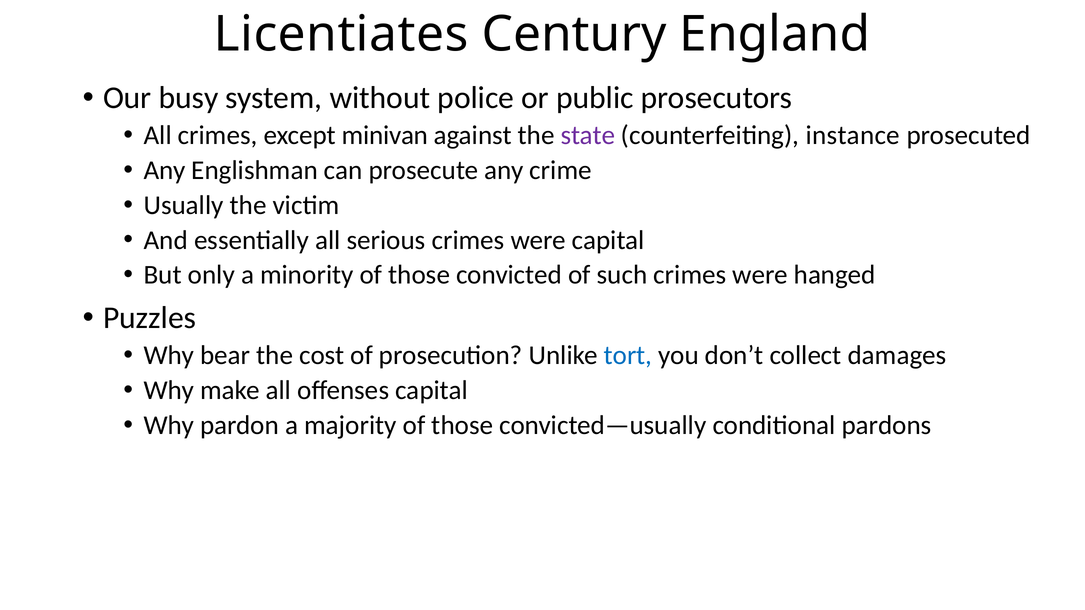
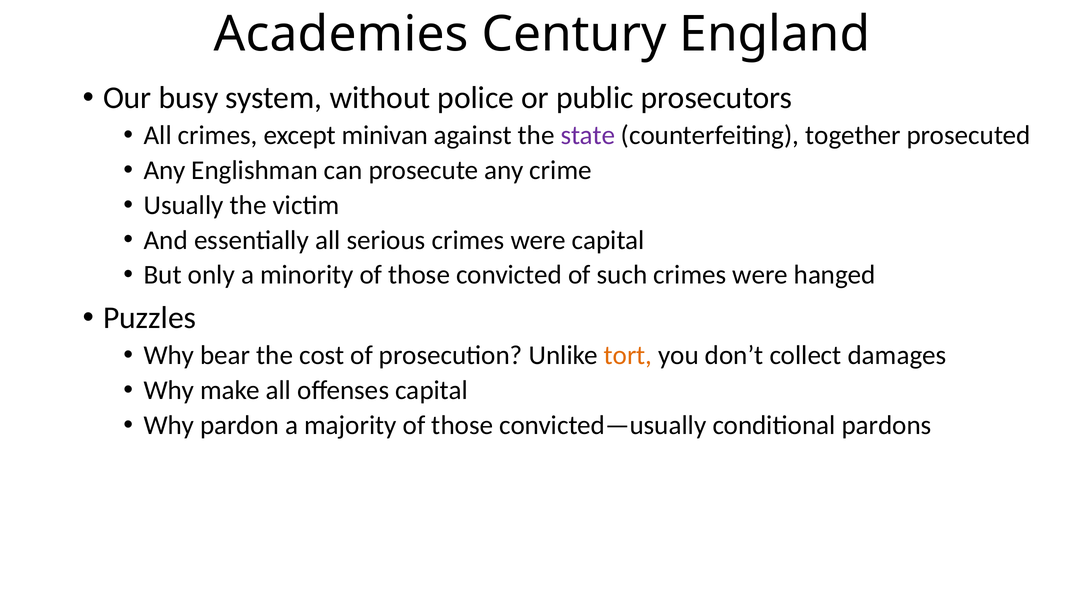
Licentiates: Licentiates -> Academies (341, 34)
instance: instance -> together (853, 135)
tort colour: blue -> orange (628, 356)
